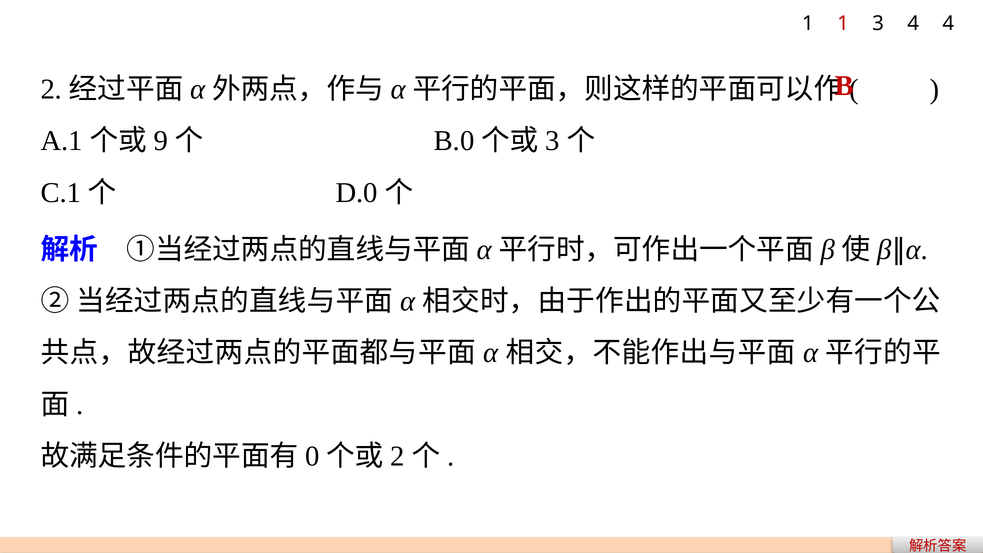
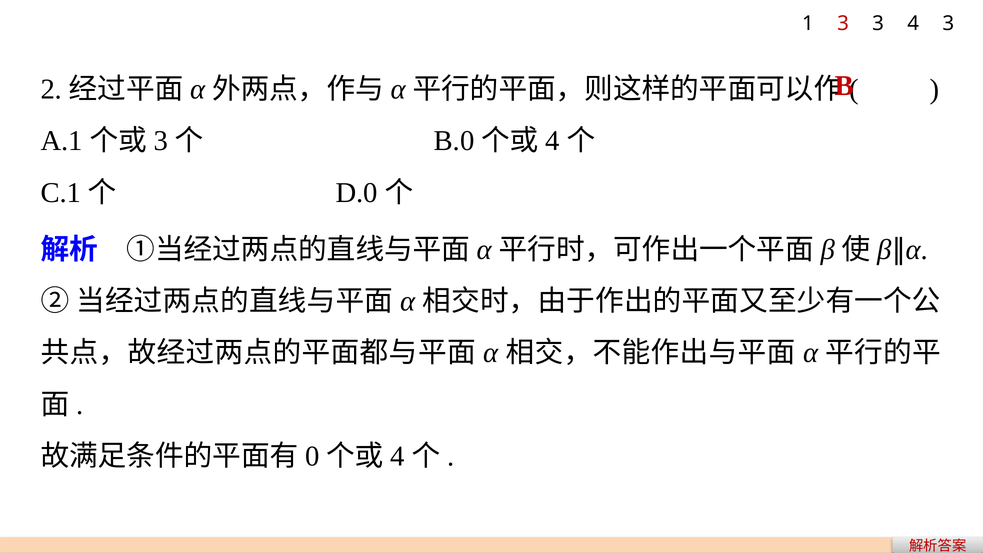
1 1: 1 -> 3 (843, 23)
4 4: 4 -> 3 (948, 23)
9: 9 -> 3 (161, 141)
3: 3 -> 4 (553, 141)
2: 2 -> 4 (398, 456)
